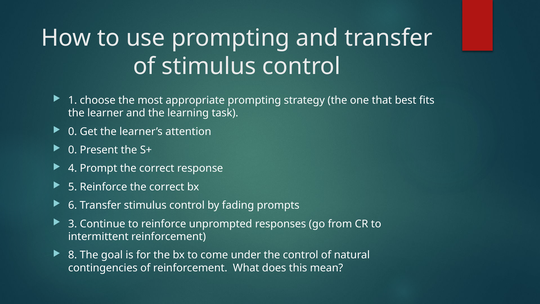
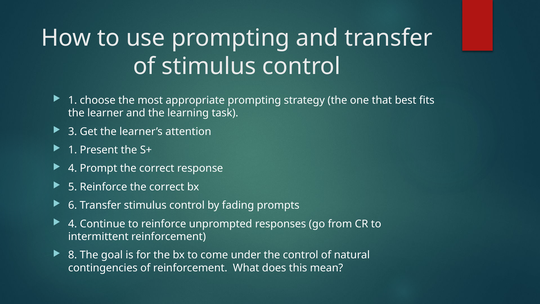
0: 0 -> 3 (73, 131)
0: 0 -> 1 (73, 150)
3: 3 -> 4 (73, 224)
